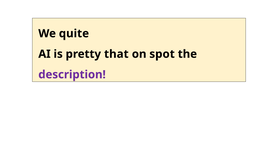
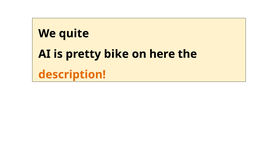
that: that -> bike (116, 54)
spot: spot -> here (162, 54)
description colour: purple -> orange (72, 75)
